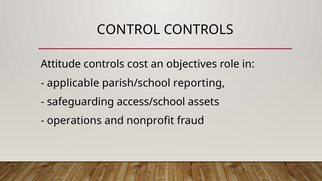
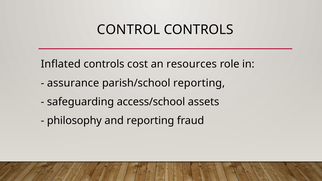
Attitude: Attitude -> Inflated (61, 64)
objectives: objectives -> resources (192, 64)
applicable: applicable -> assurance (73, 83)
operations: operations -> philosophy (74, 121)
and nonprofit: nonprofit -> reporting (150, 121)
